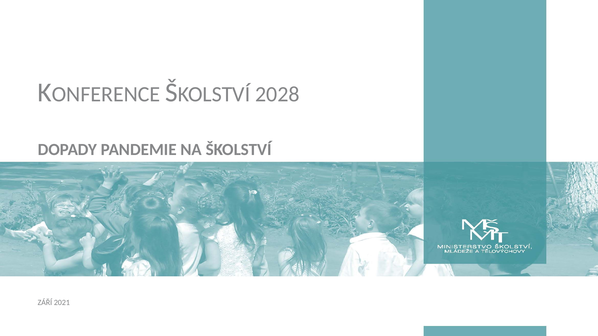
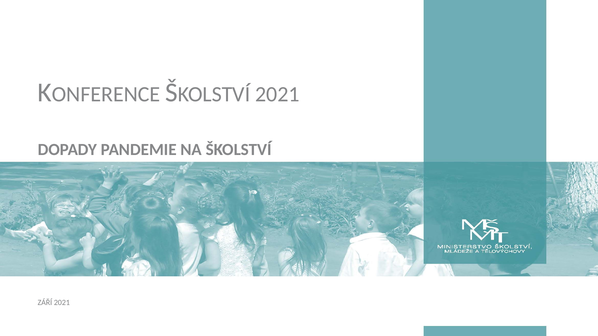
2028: 2028 -> 2021 (277, 94)
